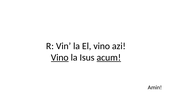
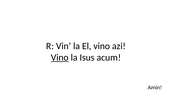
acum underline: present -> none (109, 57)
